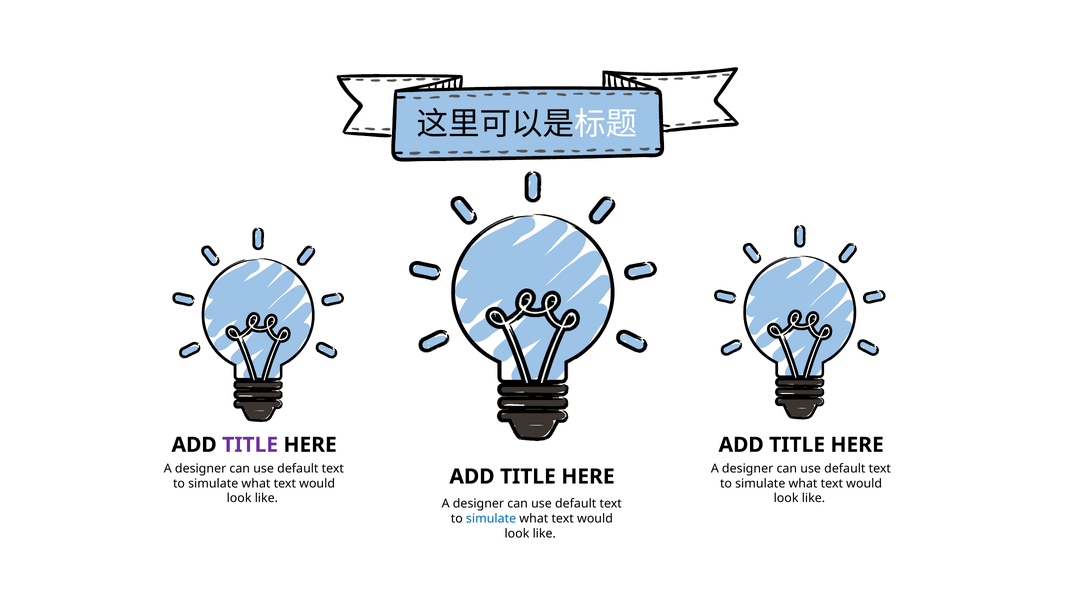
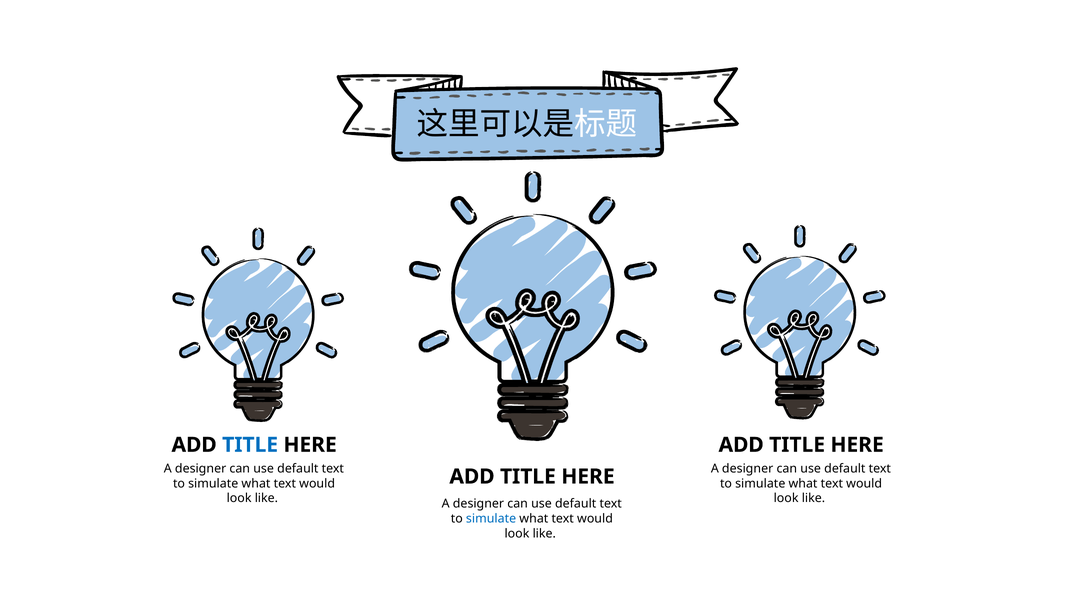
TITLE colour: purple -> blue (250, 445)
